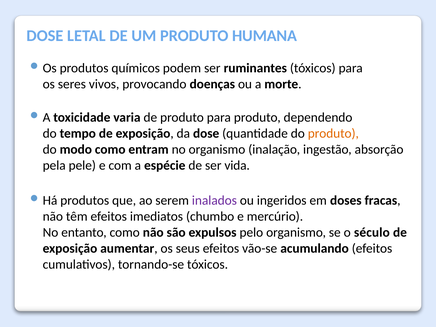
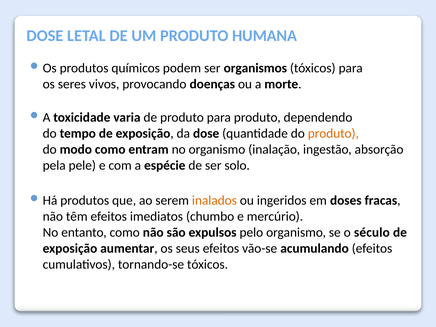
ruminantes: ruminantes -> organismos (255, 68)
vida: vida -> solo (237, 166)
inalados colour: purple -> orange (214, 201)
